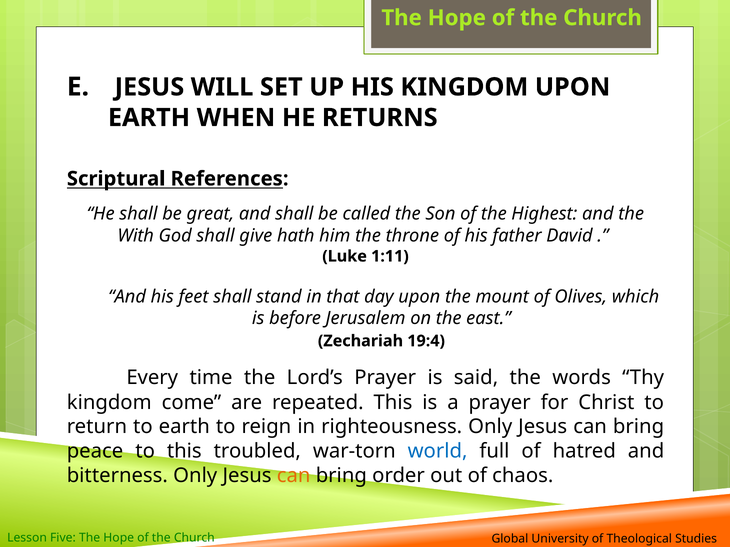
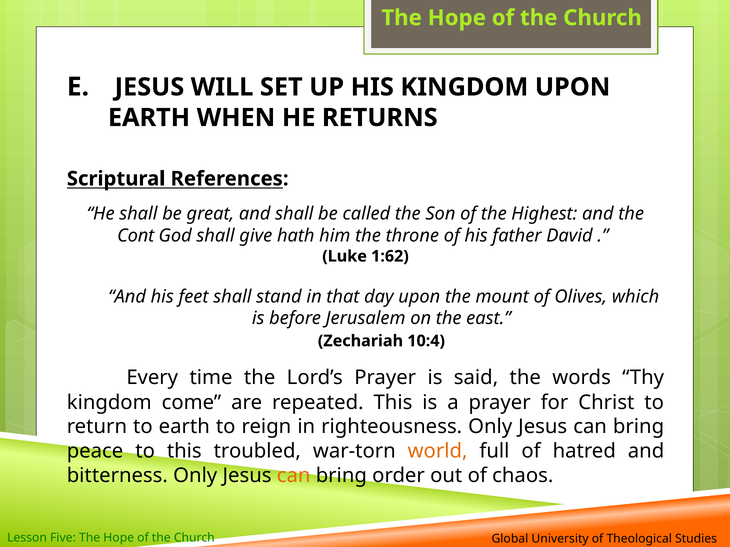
With: With -> Cont (136, 236)
1:11: 1:11 -> 1:62 (390, 256)
19:4: 19:4 -> 10:4 (426, 341)
world colour: blue -> orange (438, 451)
